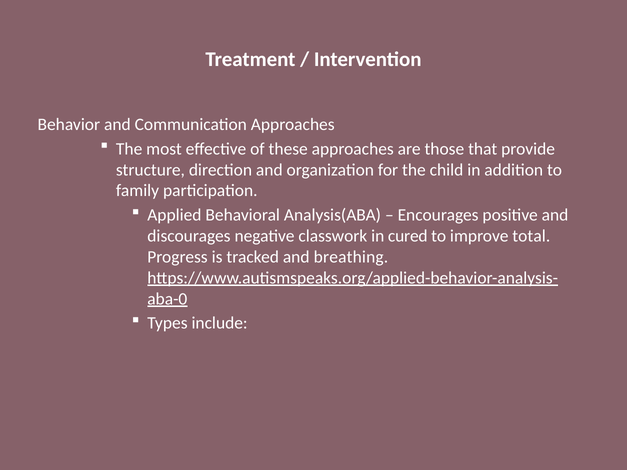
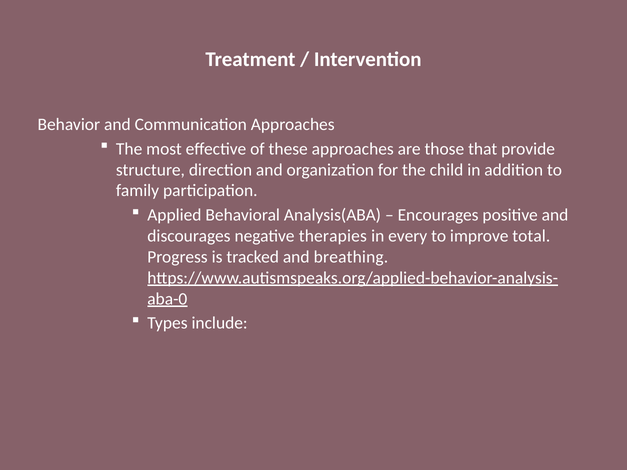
classwork: classwork -> therapies (333, 236)
cured: cured -> every (408, 236)
